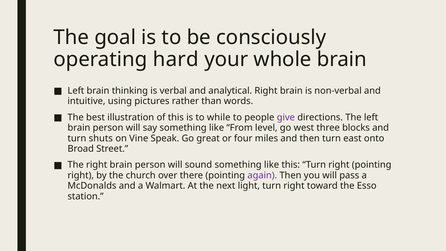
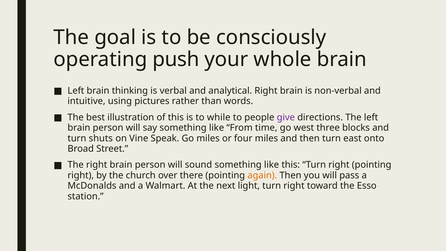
hard: hard -> push (176, 59)
level: level -> time (266, 128)
Go great: great -> miles (208, 138)
again colour: purple -> orange (262, 175)
